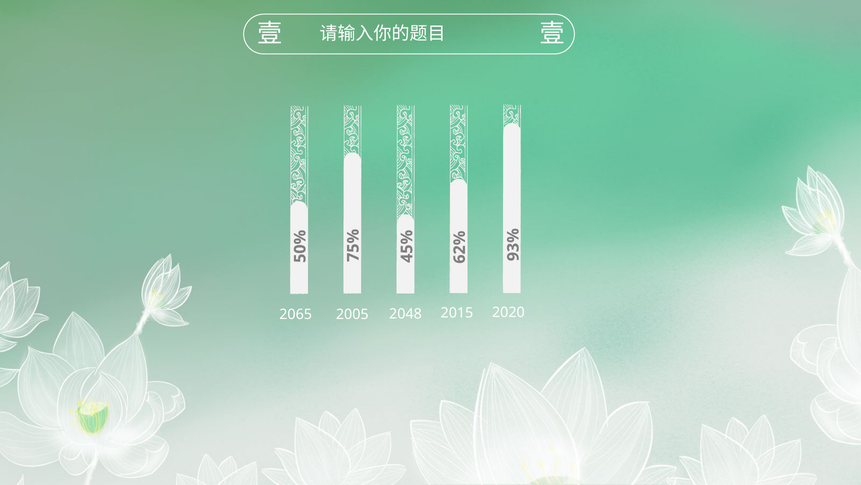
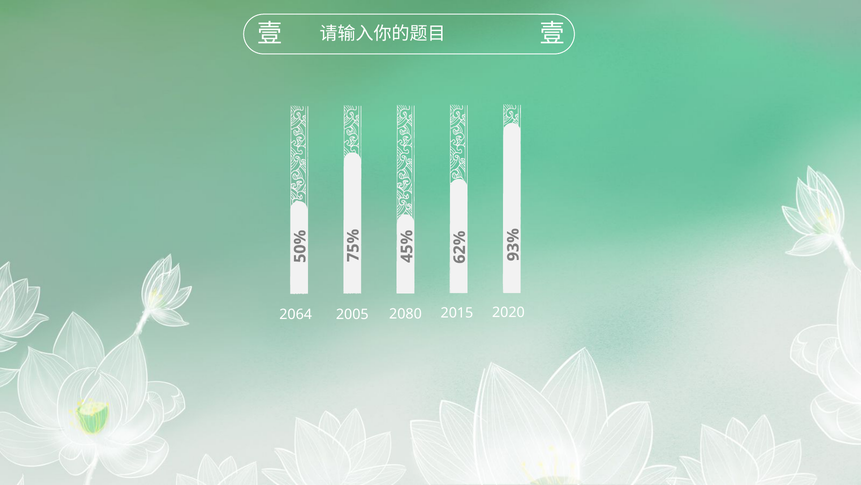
2065: 2065 -> 2064 (296, 314)
2048: 2048 -> 2080 (405, 314)
